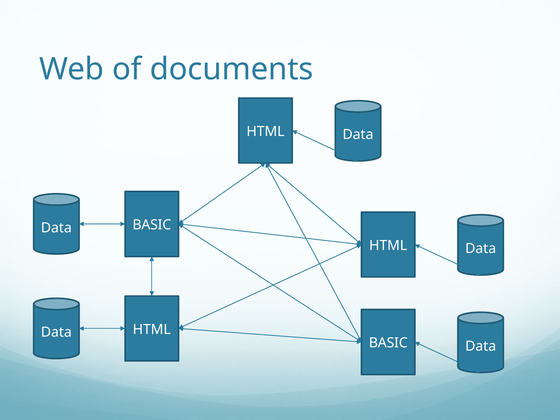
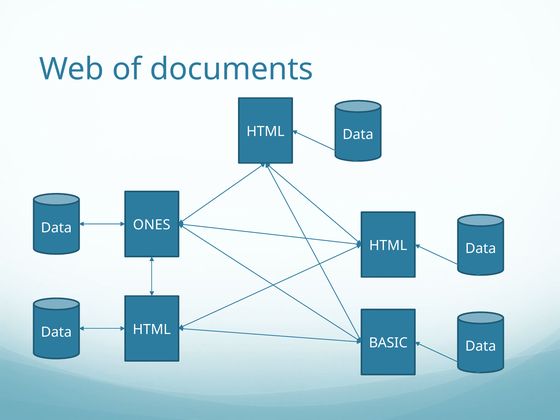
BASIC: BASIC -> ONES (152, 225)
